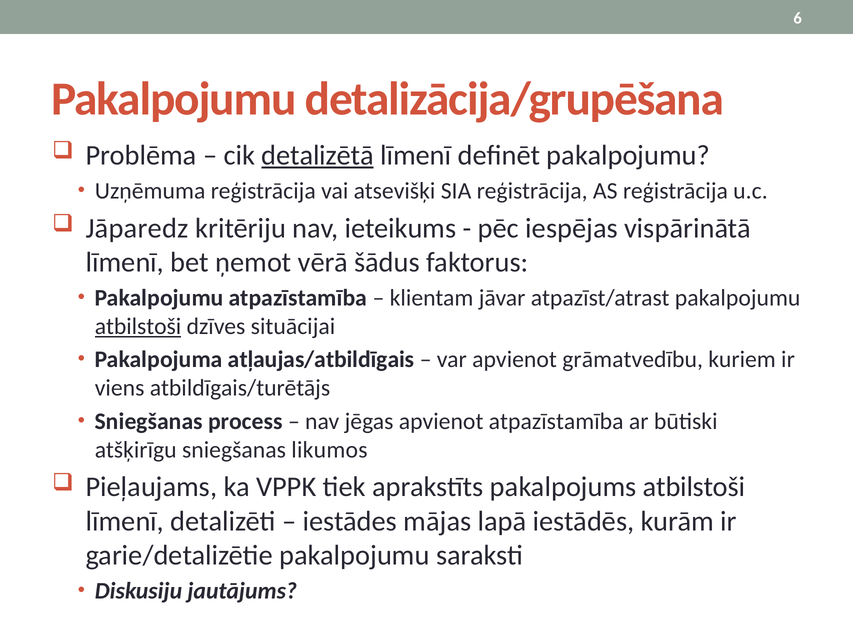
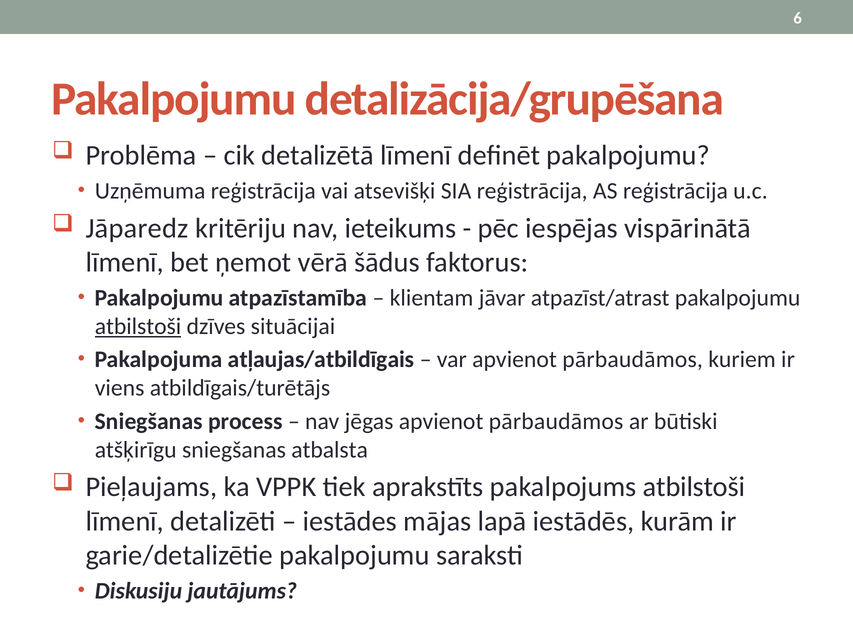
detalizētā underline: present -> none (318, 155)
var apvienot grāmatvedību: grāmatvedību -> pārbaudāmos (633, 360)
jēgas apvienot atpazīstamība: atpazīstamība -> pārbaudāmos (556, 421)
likumos: likumos -> atbalsta (330, 450)
